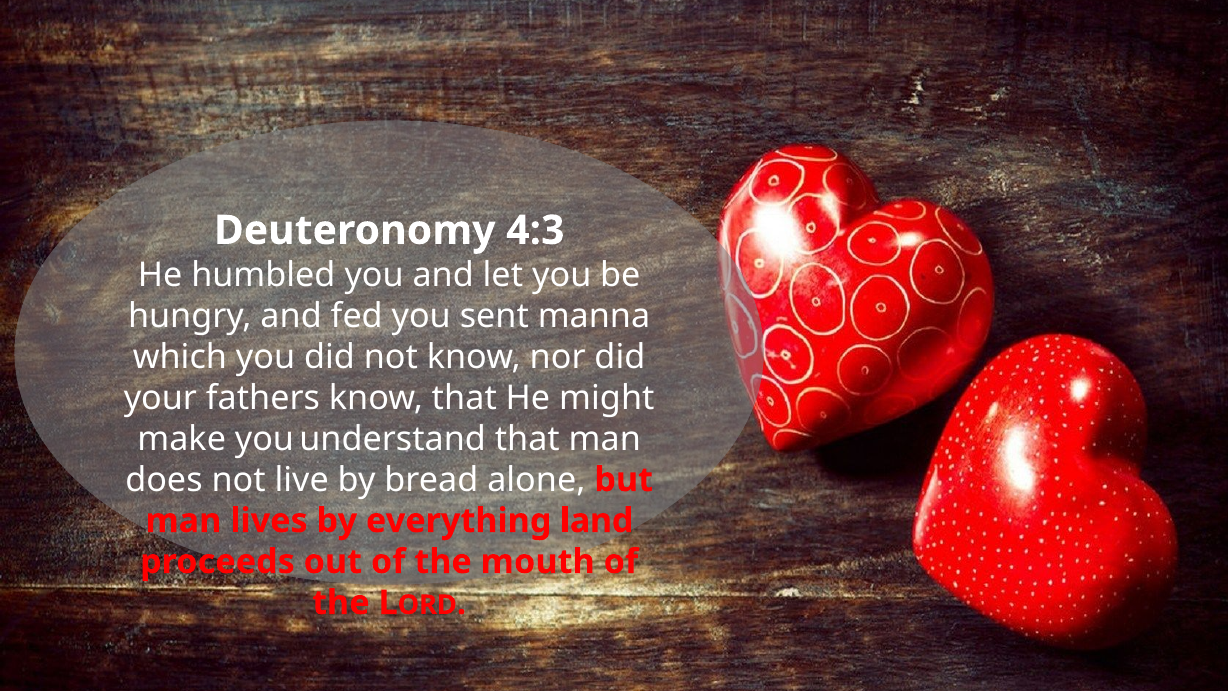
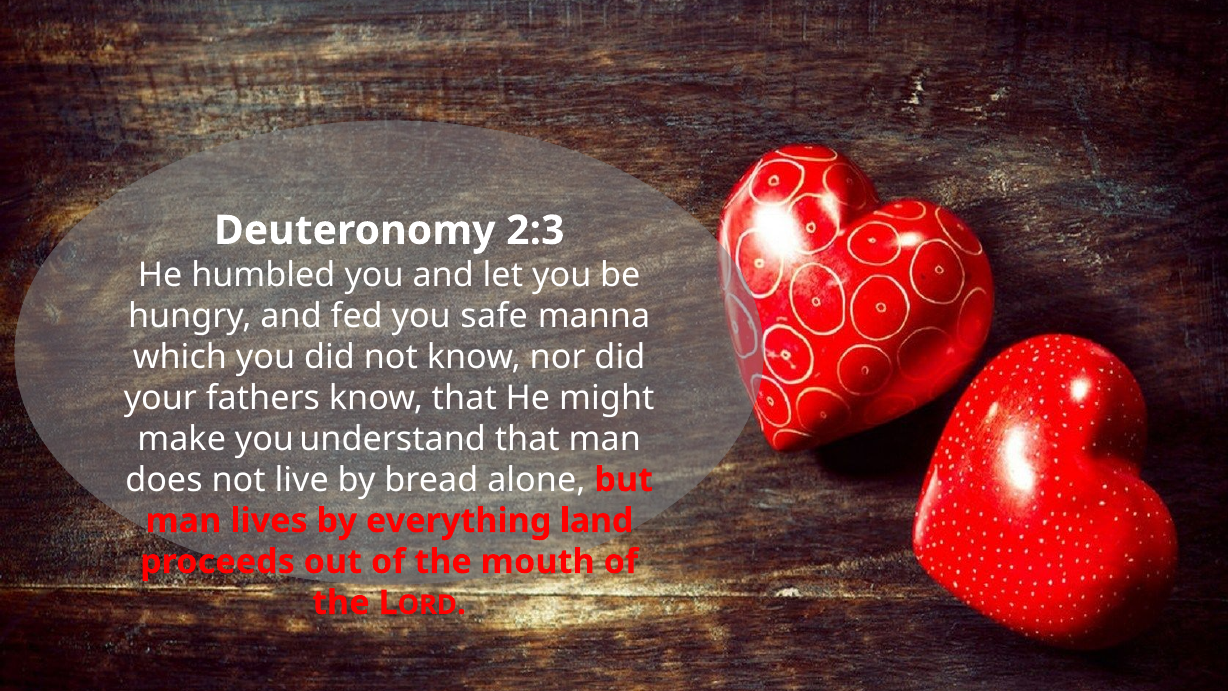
4:3: 4:3 -> 2:3 (535, 230)
sent: sent -> safe (494, 316)
